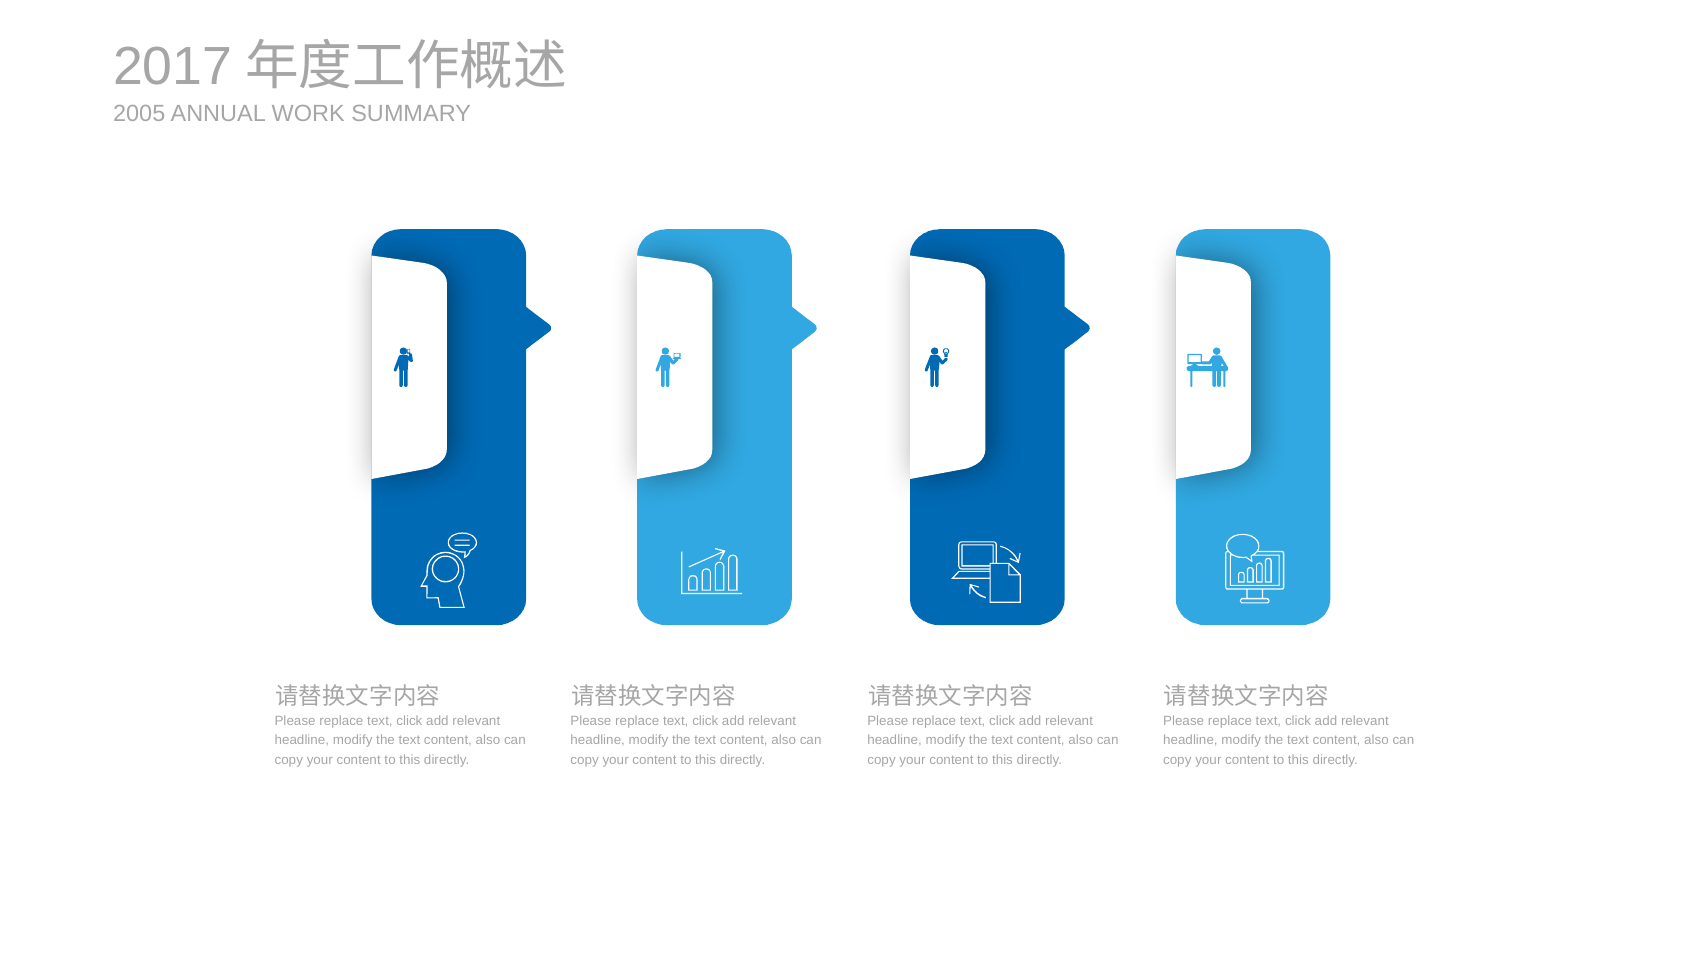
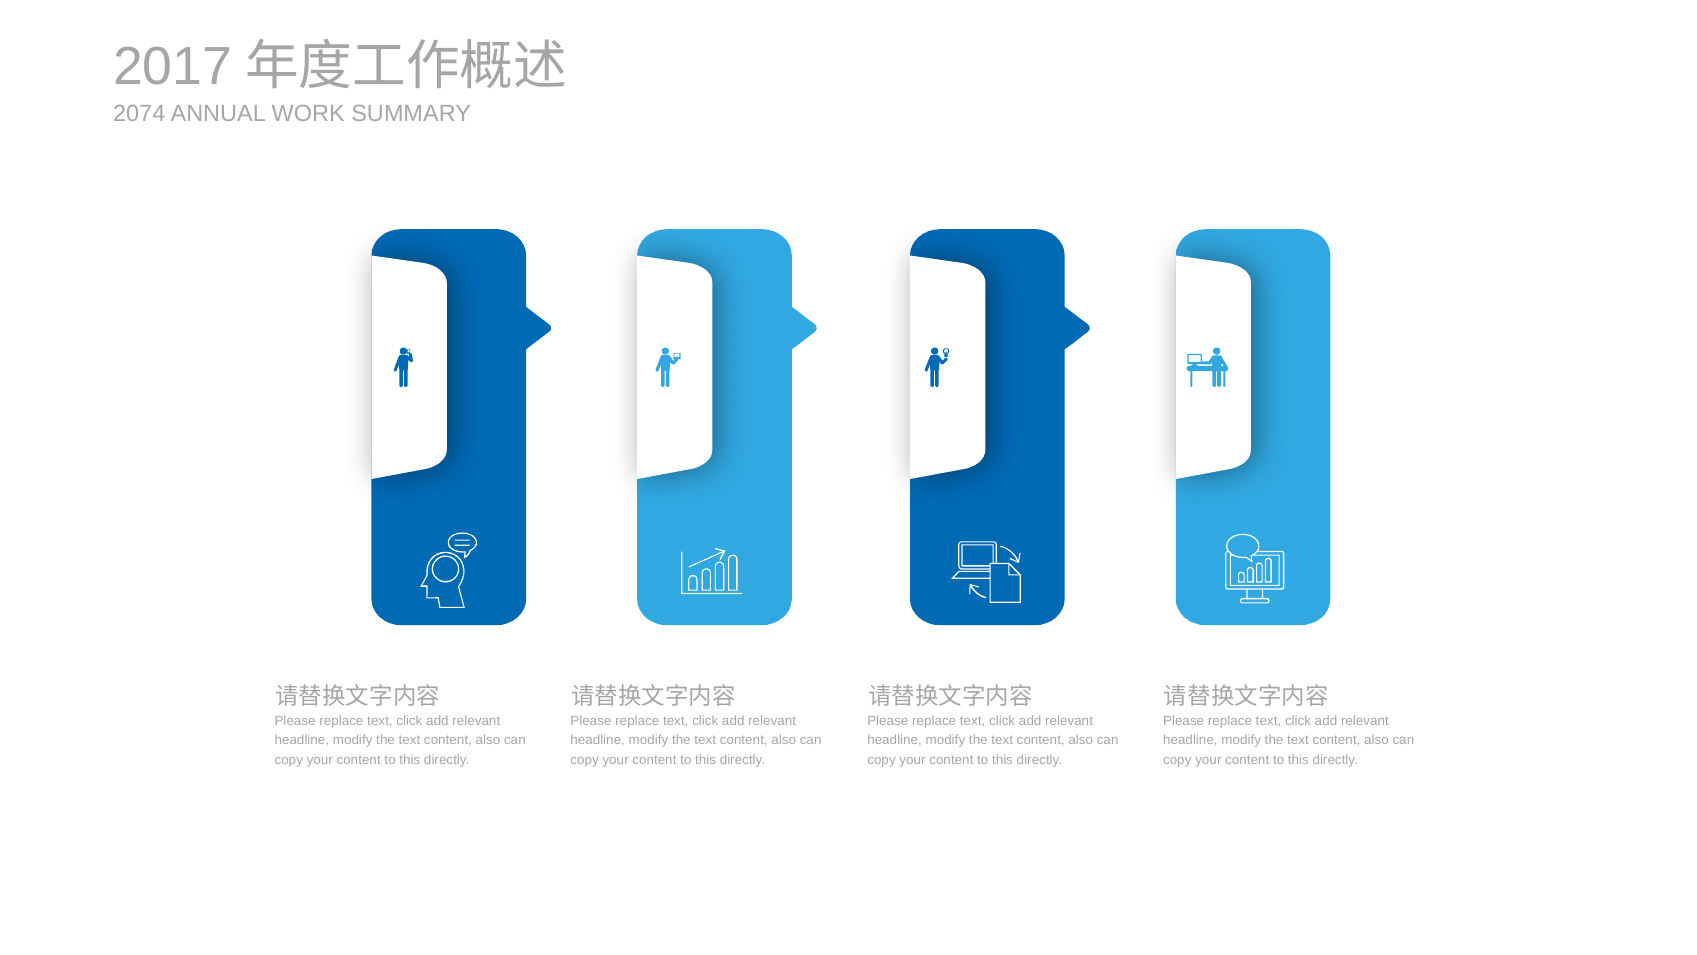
2005: 2005 -> 2074 (139, 114)
